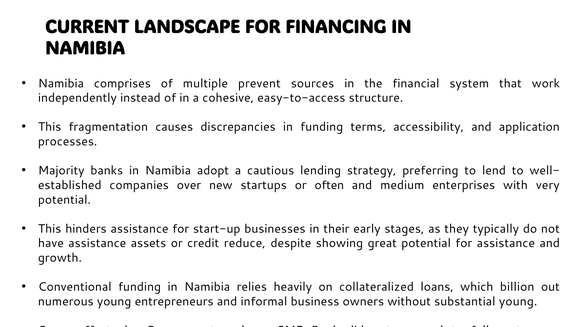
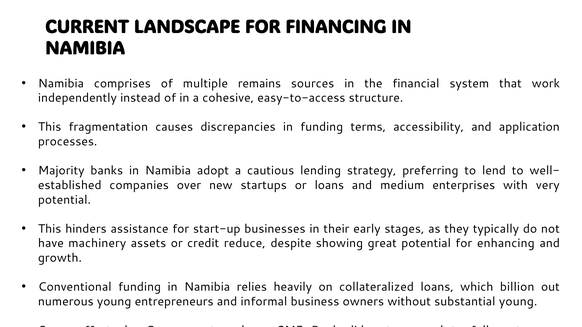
prevent: prevent -> remains (259, 83)
or often: often -> loans (329, 185)
have assistance: assistance -> machinery (97, 244)
for assistance: assistance -> enhancing (506, 244)
